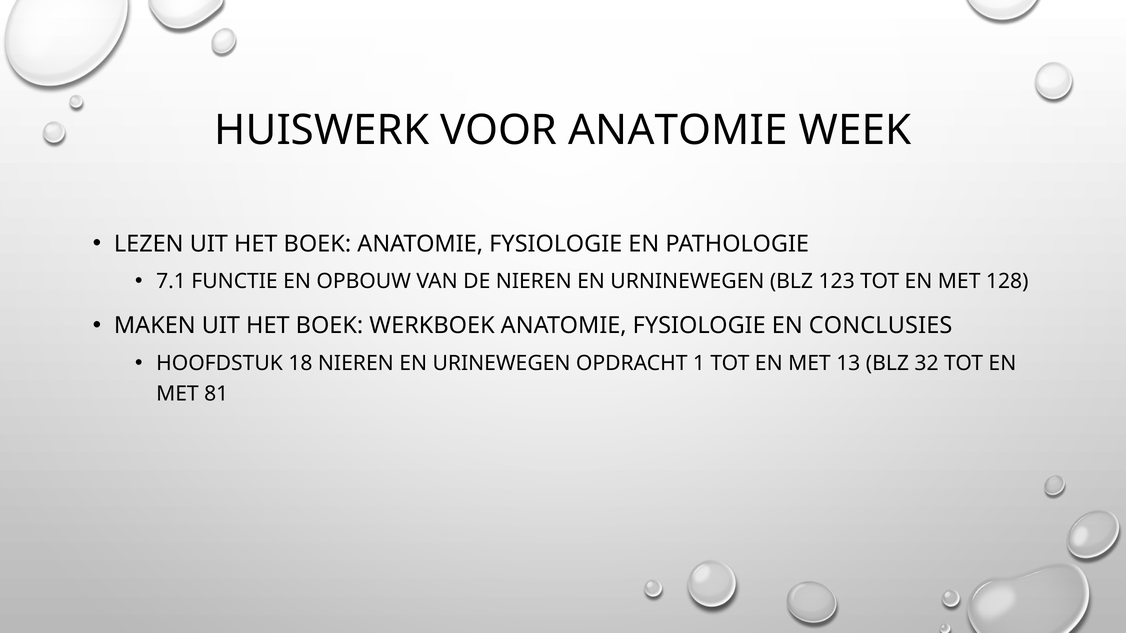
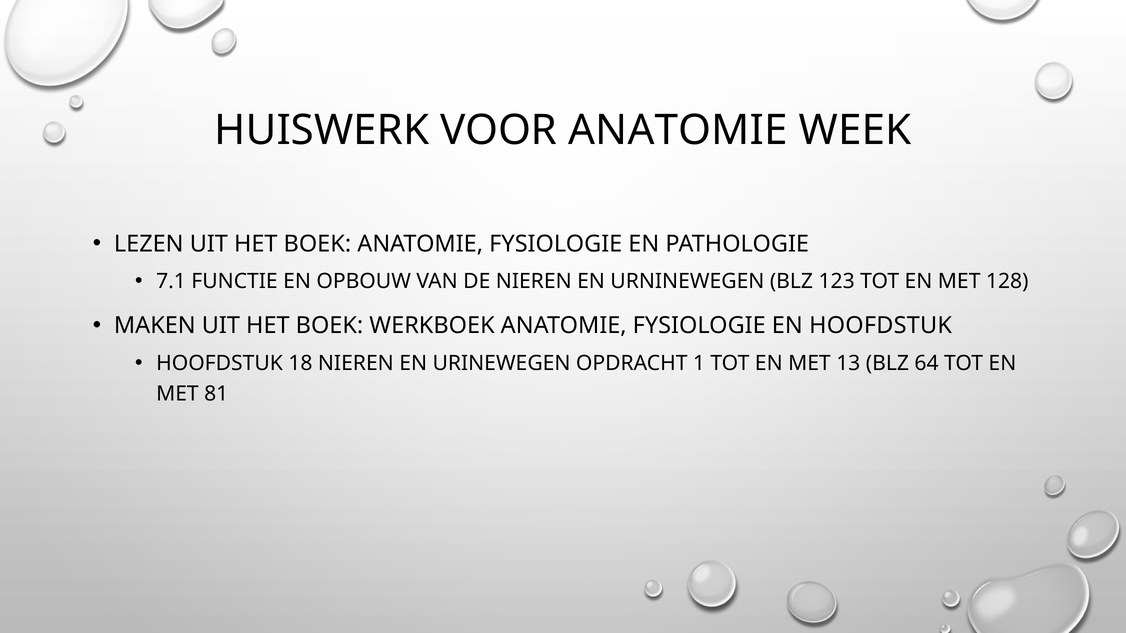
EN CONCLUSIES: CONCLUSIES -> HOOFDSTUK (881, 326)
32: 32 -> 64 (927, 363)
